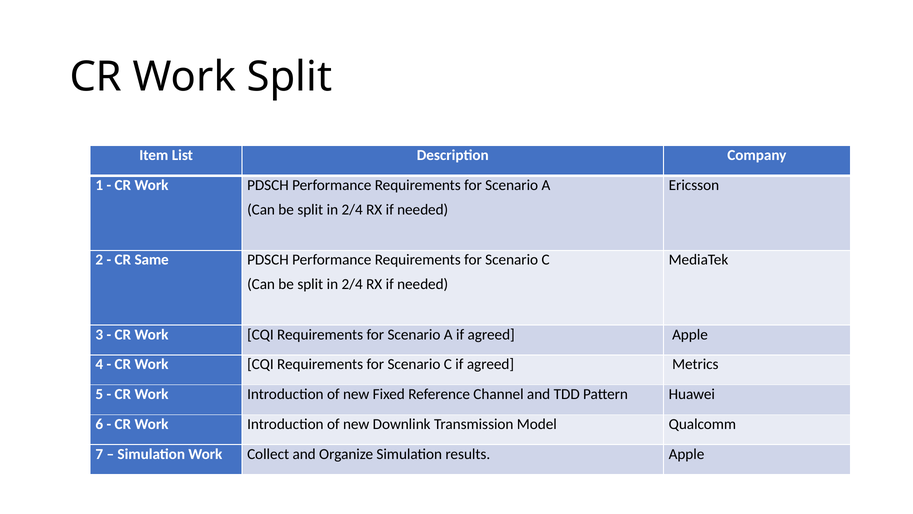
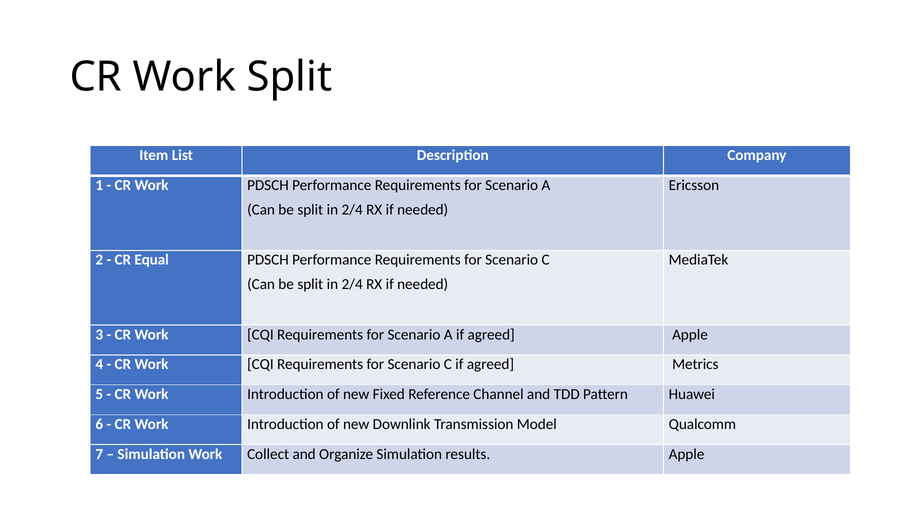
Same: Same -> Equal (152, 260)
